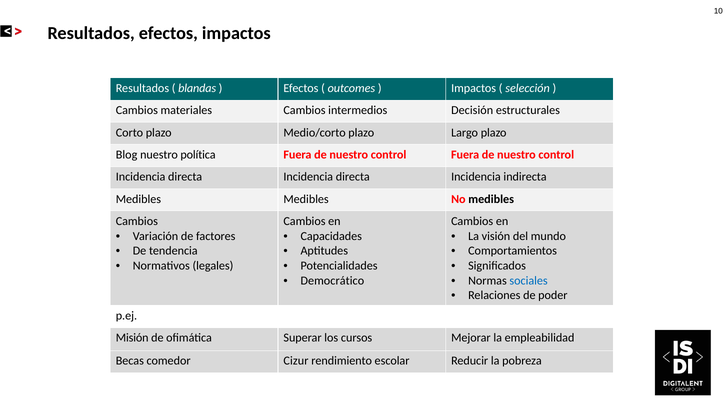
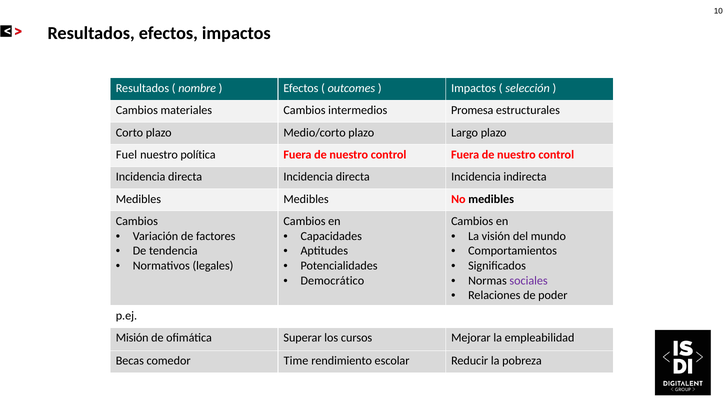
blandas: blandas -> nombre (197, 88)
Decisión: Decisión -> Promesa (472, 110)
Blog: Blog -> Fuel (127, 155)
sociales colour: blue -> purple (529, 280)
Cizur: Cizur -> Time (296, 361)
